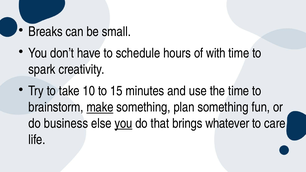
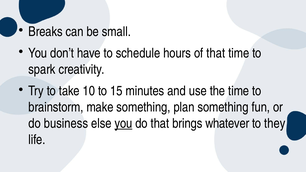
of with: with -> that (216, 53)
make underline: present -> none (100, 107)
care: care -> they (275, 124)
